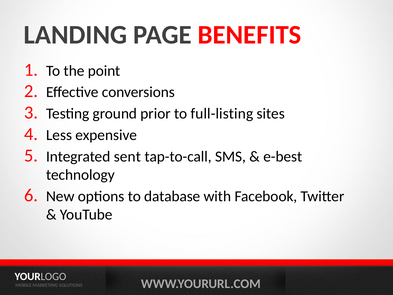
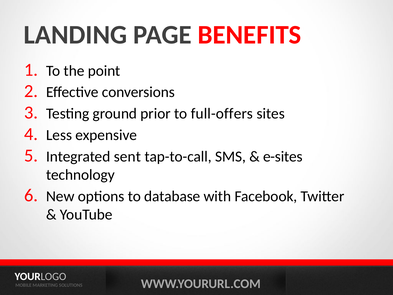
full-listing: full-listing -> full-offers (222, 114)
e-best: e-best -> e-sites (283, 156)
